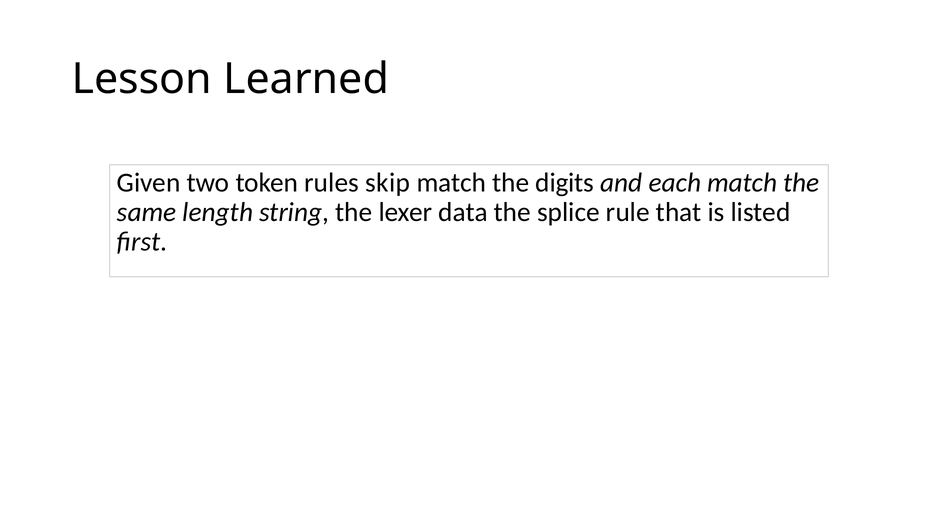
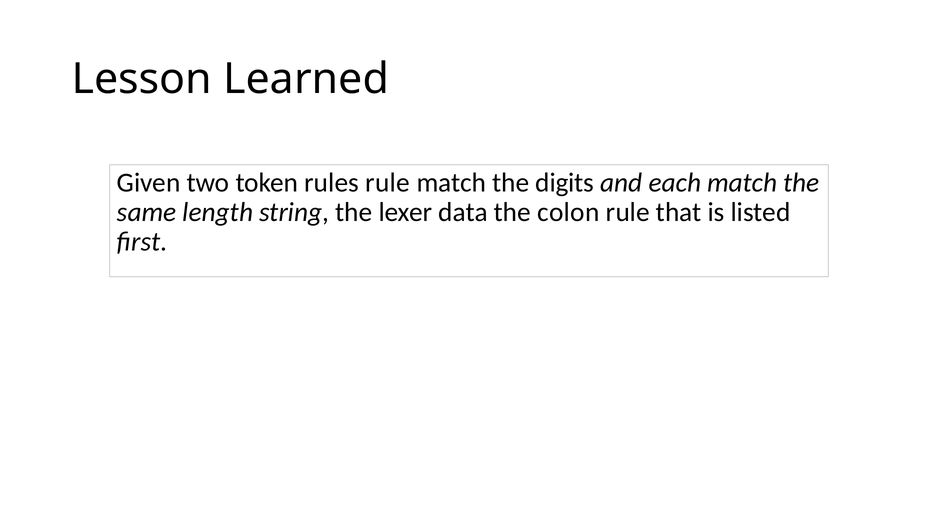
rules skip: skip -> rule (388, 183)
splice: splice -> colon (568, 212)
